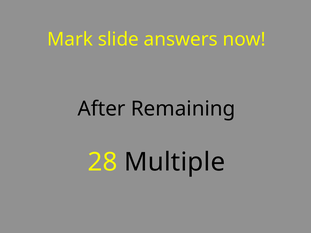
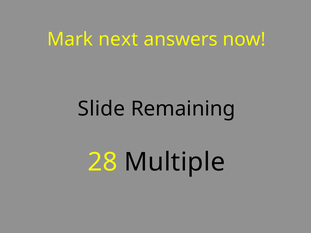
slide: slide -> next (118, 39)
After: After -> Slide (101, 109)
